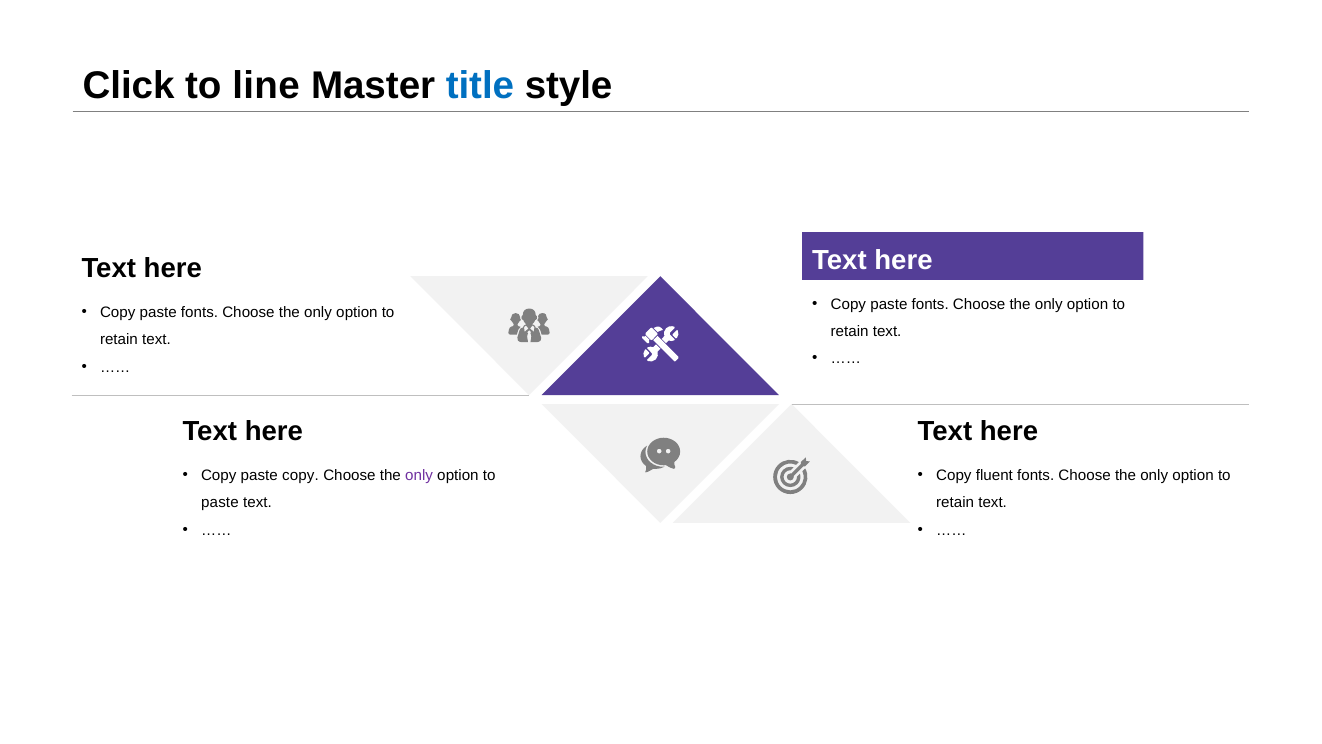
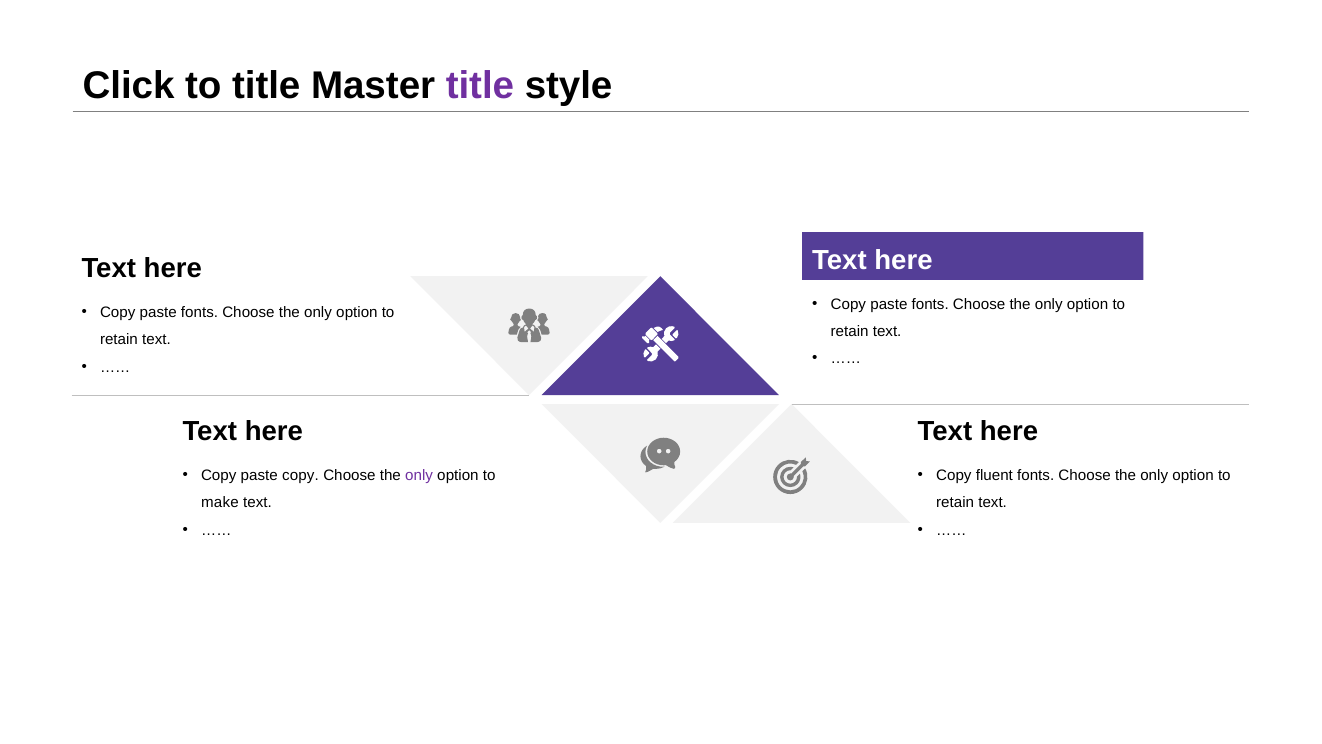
to line: line -> title (266, 85)
title colour: blue -> purple (480, 85)
paste: paste -> make (220, 503)
